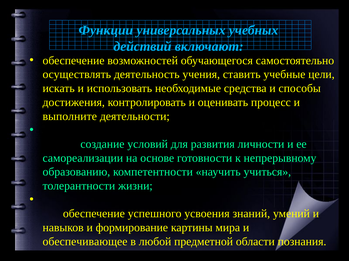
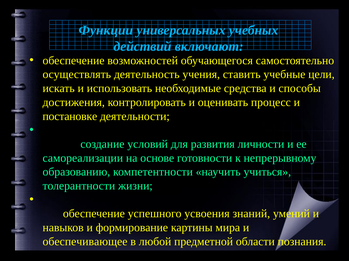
выполните: выполните -> постановке (70, 117)
